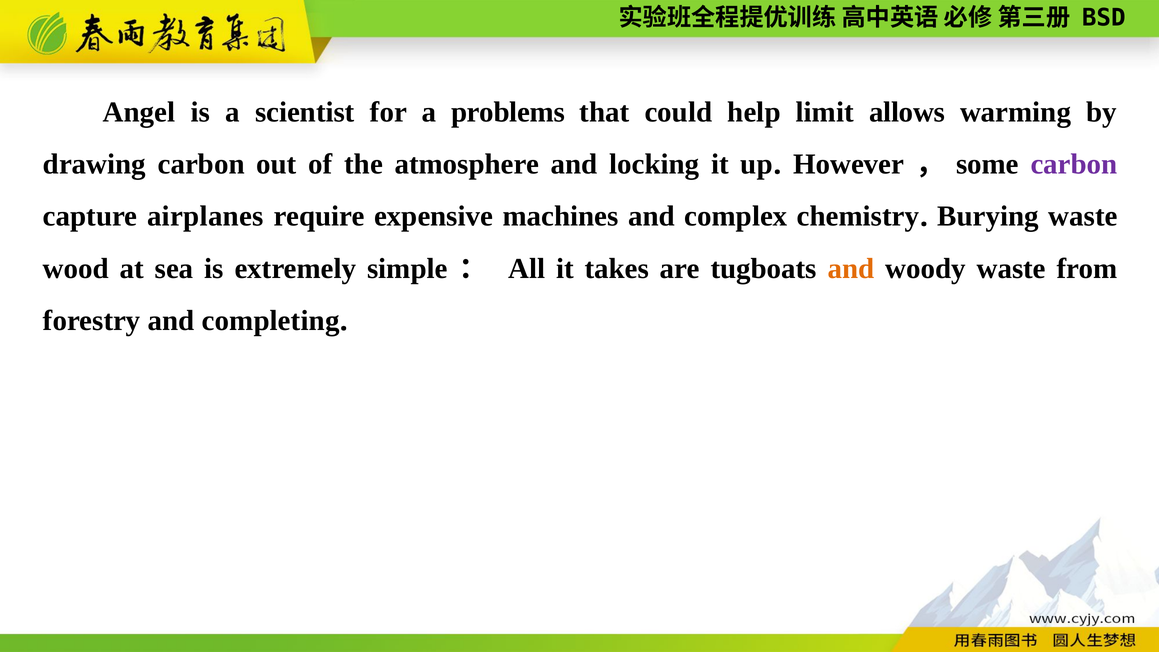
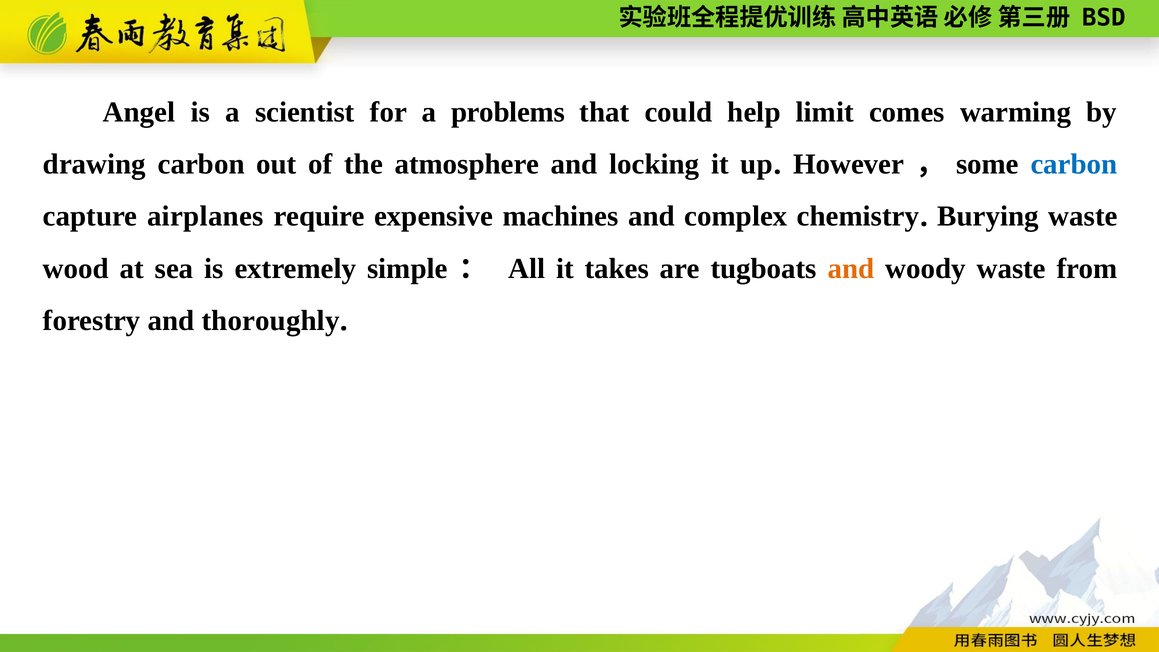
allows: allows -> comes (907, 112)
carbon colour: purple -> blue (1074, 164)
completing: completing -> thoroughly (271, 321)
